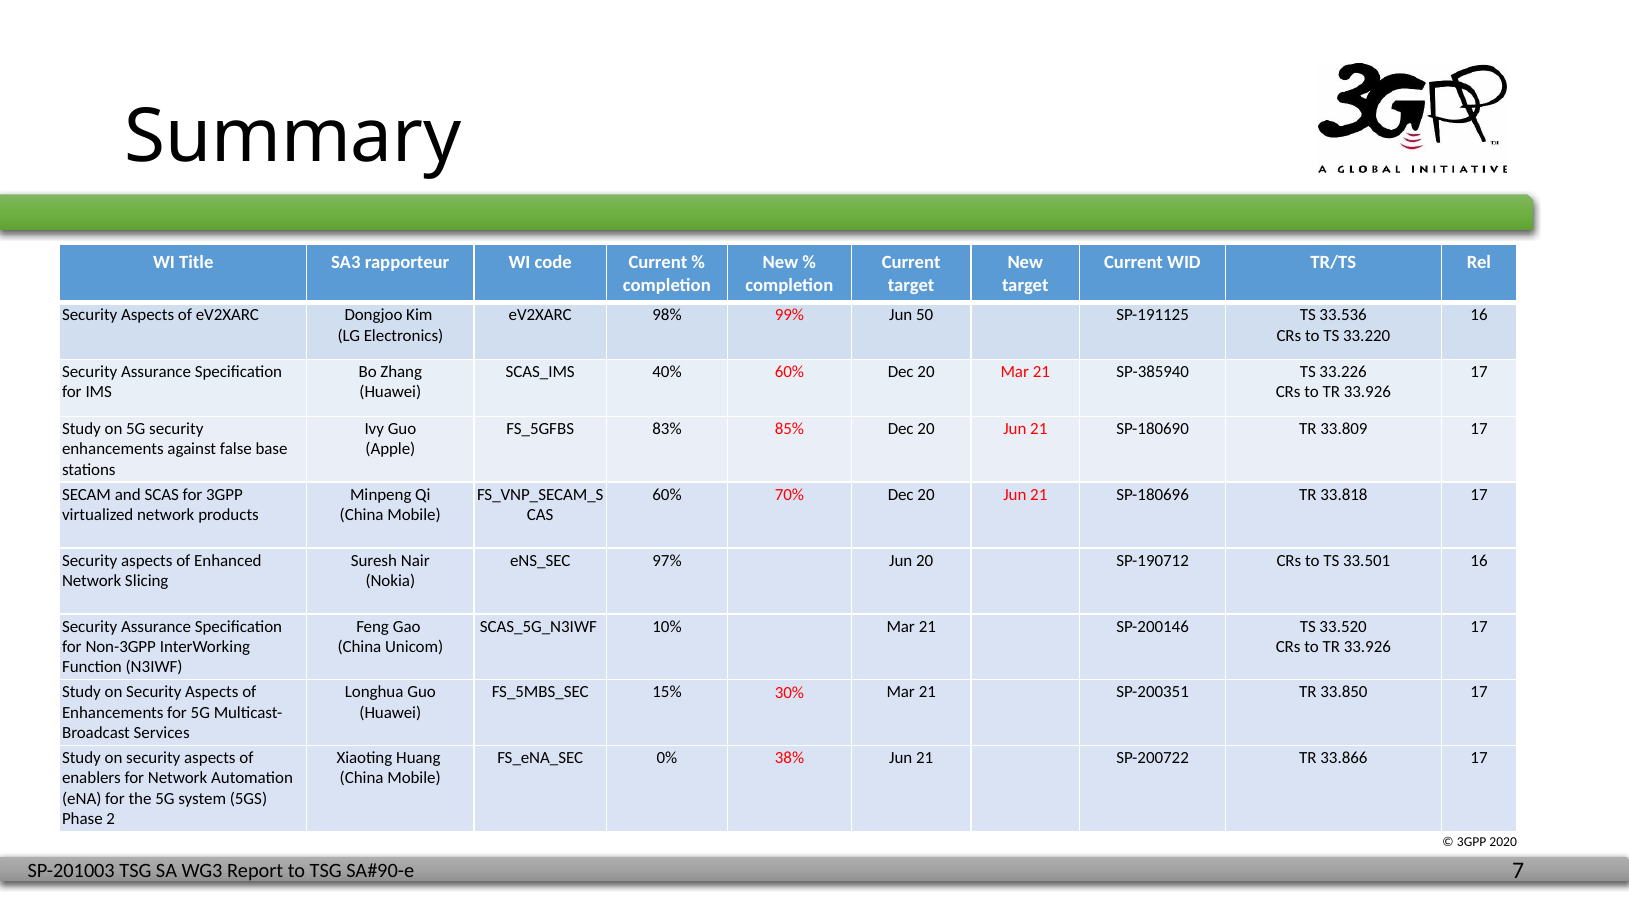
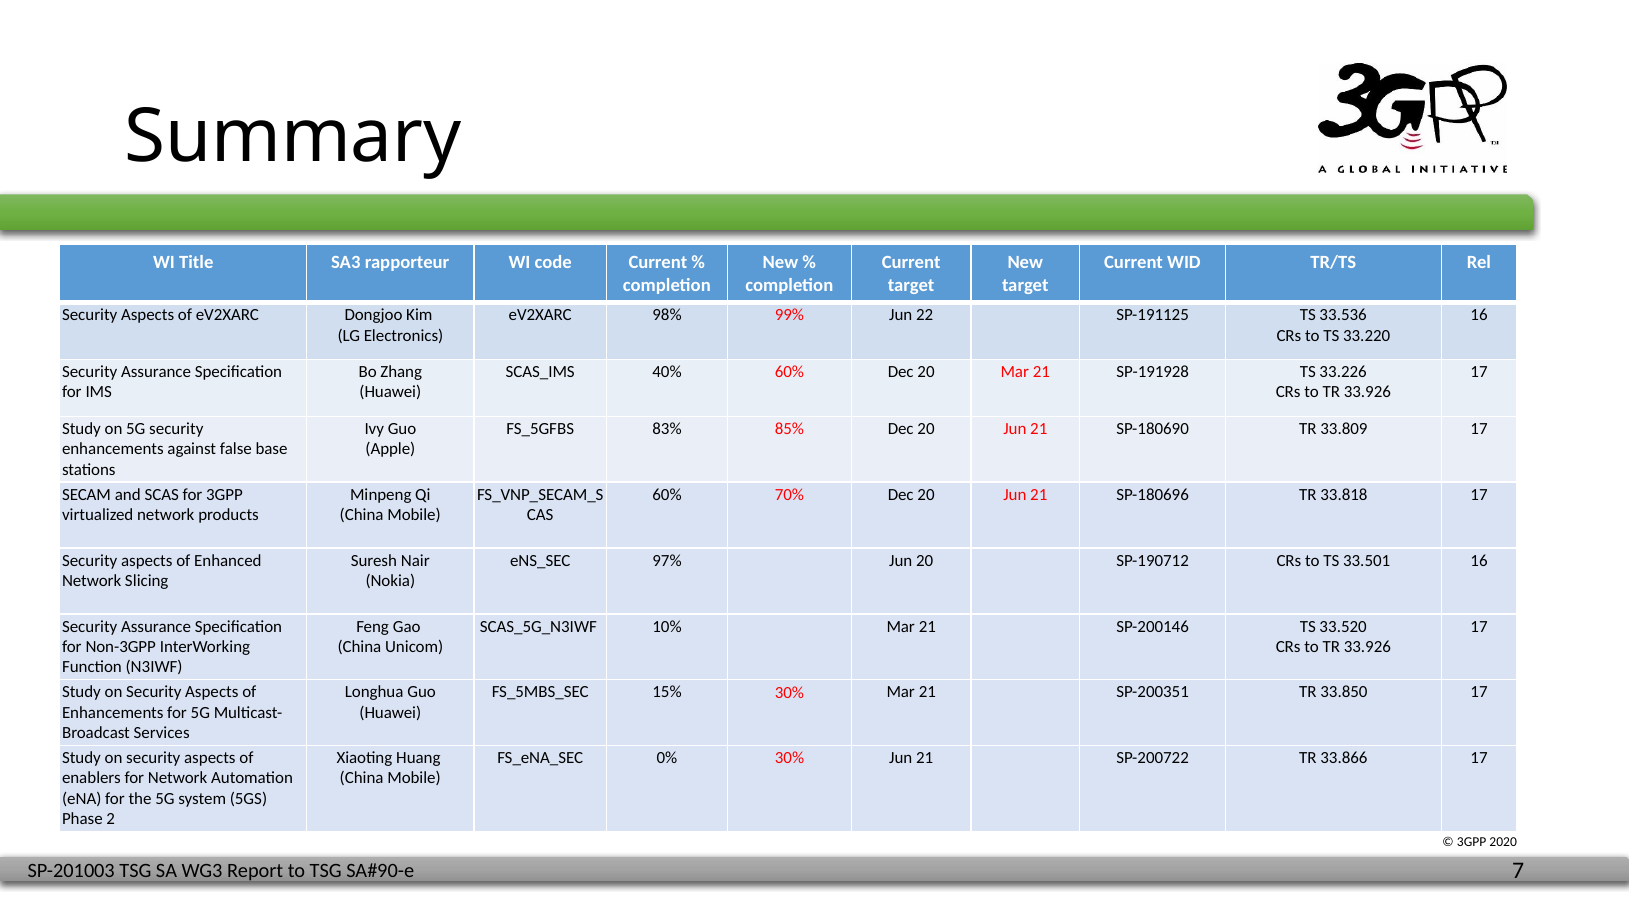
50: 50 -> 22 (925, 315)
SP-385940: SP-385940 -> SP-191928 (1153, 372)
0% 38%: 38% -> 30% (789, 759)
